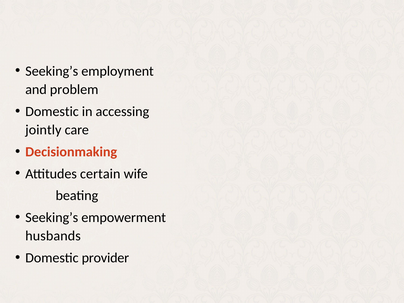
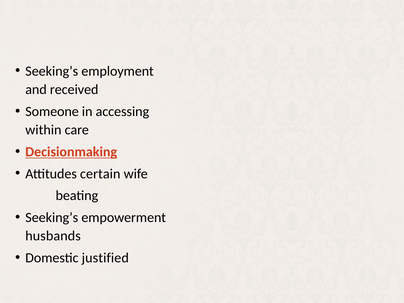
problem: problem -> received (74, 90)
Domestic: Domestic -> Someone (52, 112)
jointly: jointly -> within (43, 130)
Decisionmaking underline: none -> present (71, 152)
provider: provider -> justified (105, 258)
